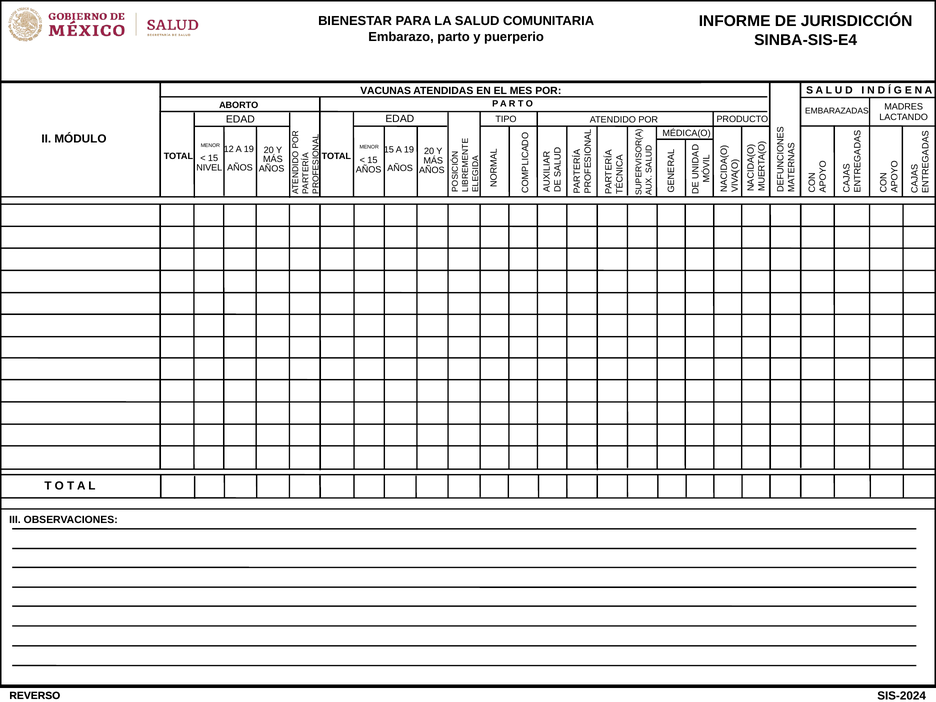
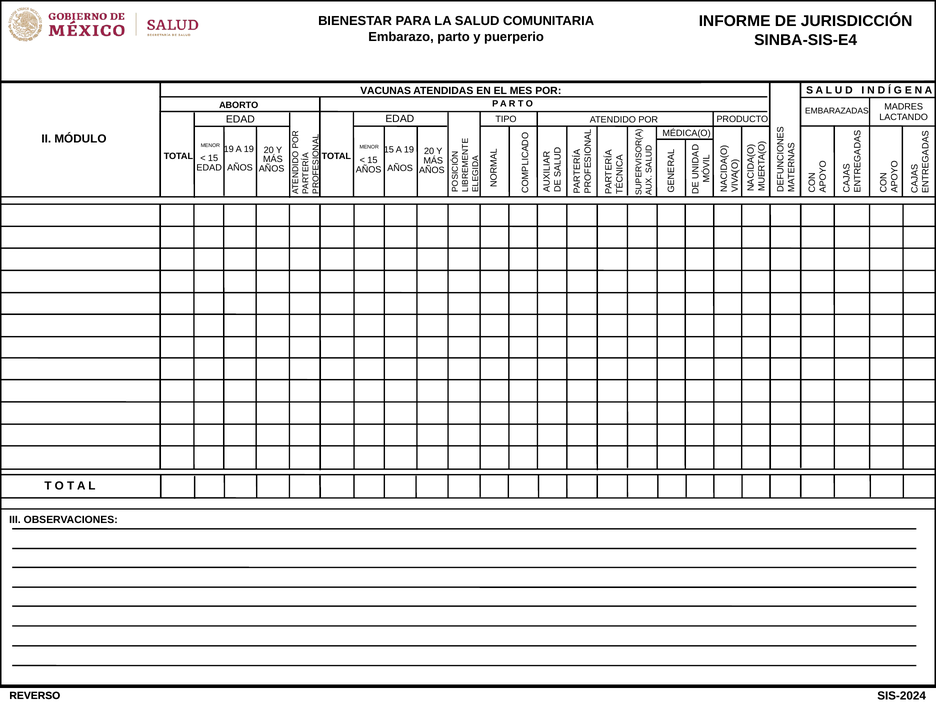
MENOR 12: 12 -> 19 (229, 149)
NIVEL: NIVEL -> EDAD (209, 168)
